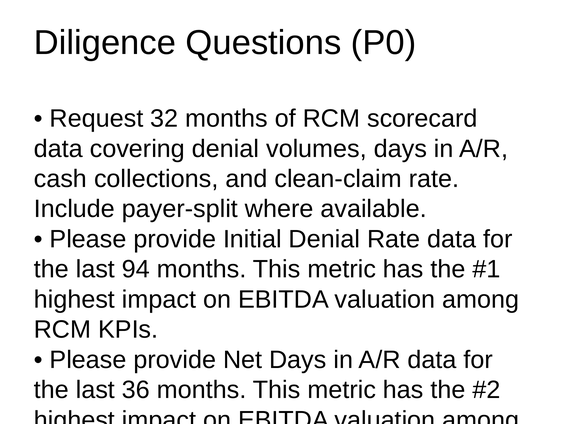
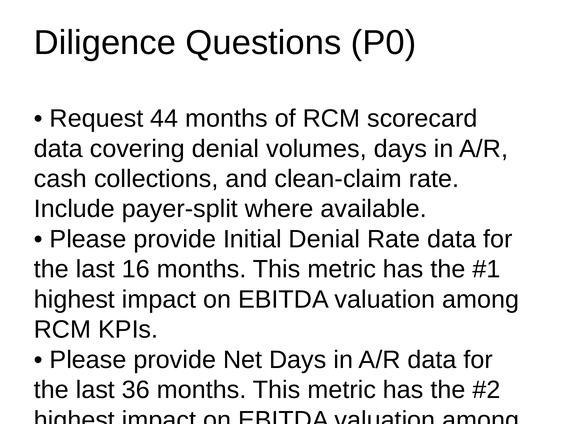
32: 32 -> 44 (164, 119)
94: 94 -> 16 (136, 270)
